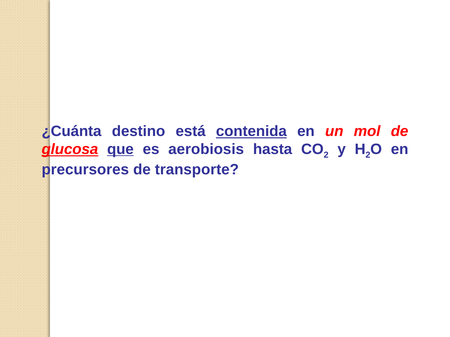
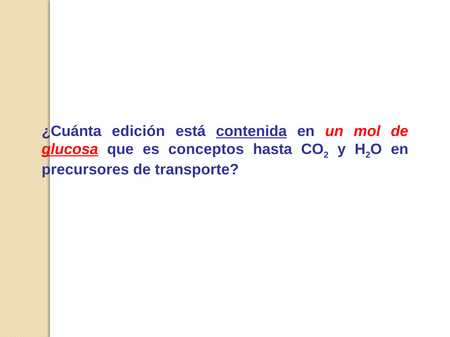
destino: destino -> edición (138, 131)
que underline: present -> none (120, 149)
aerobiosis: aerobiosis -> conceptos (206, 149)
